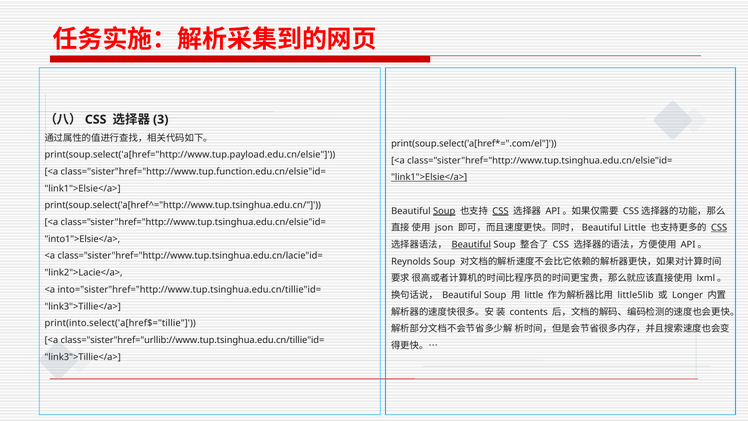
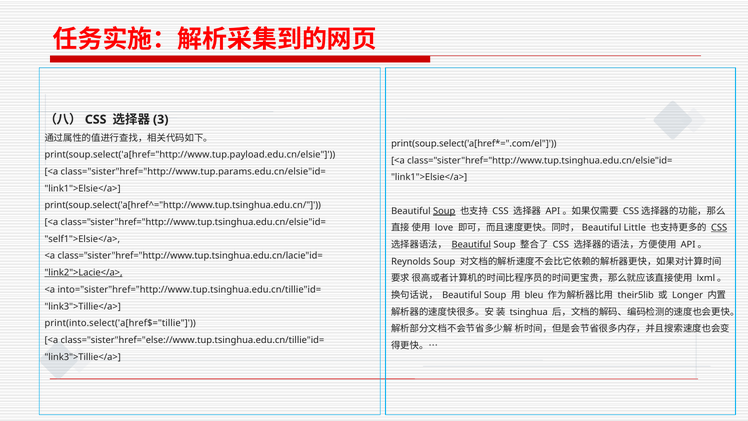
class="sister"href="http://www.tup.function.edu.cn/elsie"id=: class="sister"href="http://www.tup.function.edu.cn/elsie"id= -> class="sister"href="http://www.tup.params.edu.cn/elsie"id= (193, 172)
link1">Elsie</a> underline: present -> none (429, 177)
CSS underline: present -> none (500, 211)
json: json -> love (444, 228)
into1">Elsie</a>: into1">Elsie</a> -> self1">Elsie</a> (82, 239)
link2">Lacie</a> underline: none -> present (84, 273)
little: little -> bleu (534, 295)
little5lib: little5lib -> their5lib (636, 295)
contents: contents -> tsinghua (529, 312)
class="sister"href="urllib://www.tup.tsinghua.edu.cn/tillie"id=: class="sister"href="urllib://www.tup.tsinghua.edu.cn/tillie"id= -> class="sister"href="else://www.tup.tsinghua.edu.cn/tillie"id= (192, 340)
